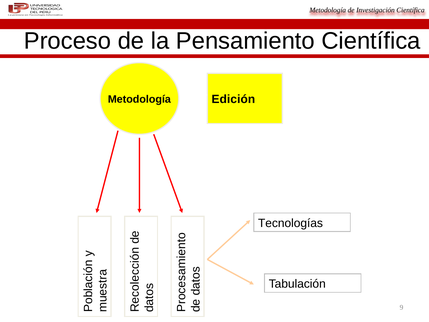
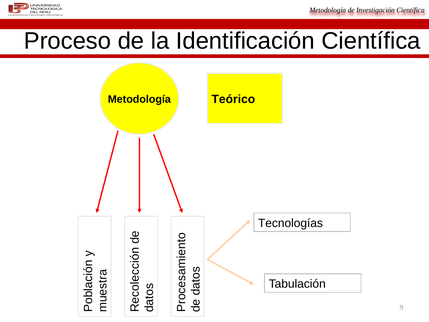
Pensamiento: Pensamiento -> Identificación (245, 41)
Edición: Edición -> Teórico (233, 99)
